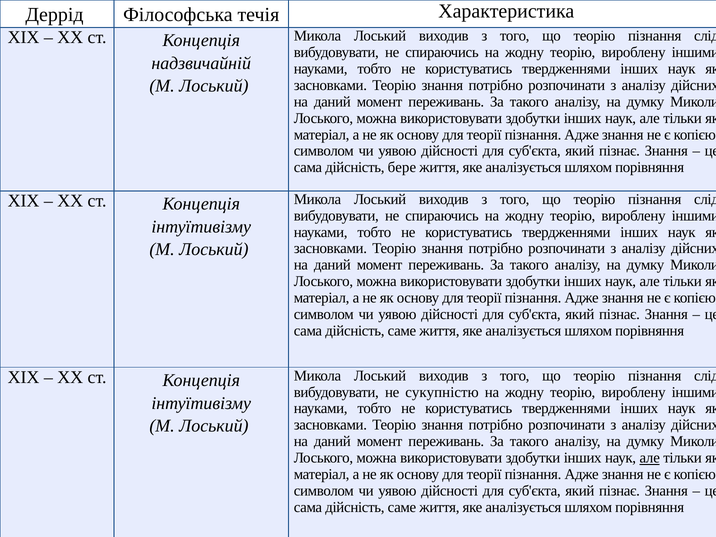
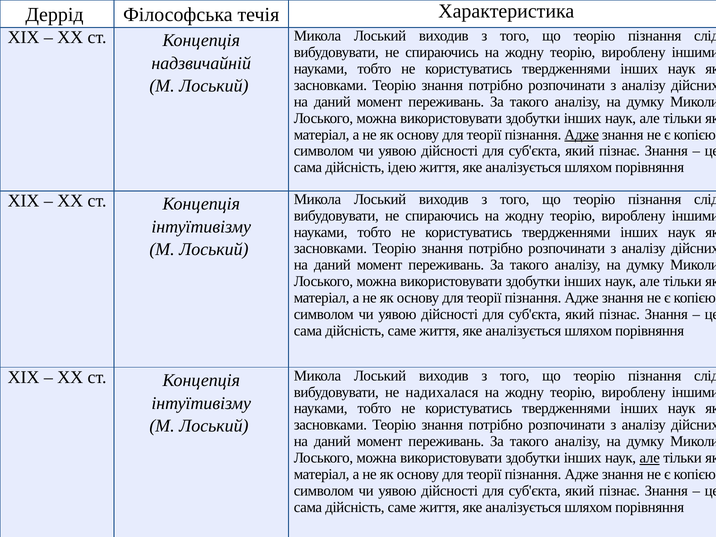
Адже underline: none -> present (582, 135)
бере: бере -> ідею (402, 168)
сукупністю: сукупністю -> надихалася (442, 392)
